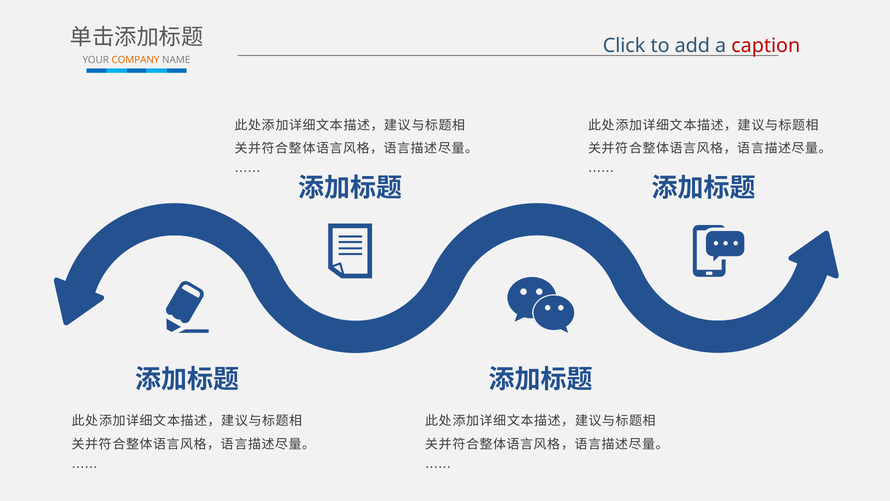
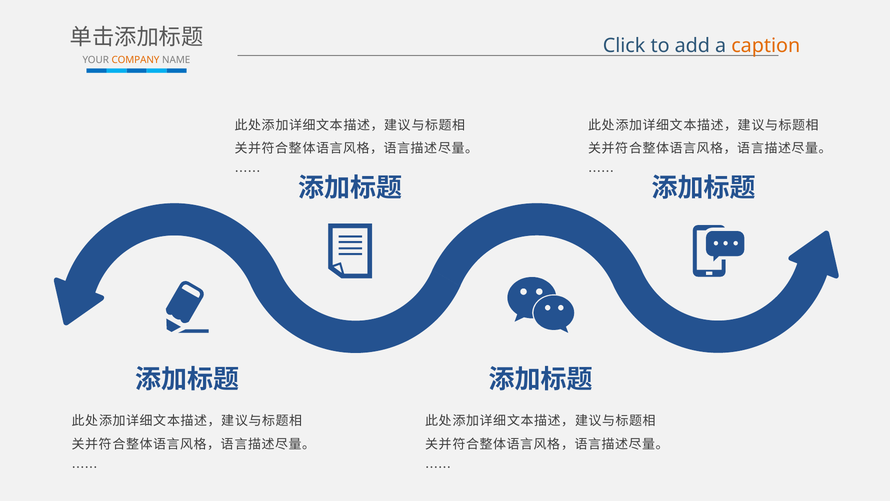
caption colour: red -> orange (766, 46)
